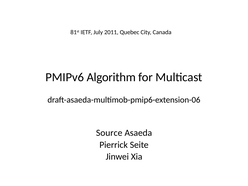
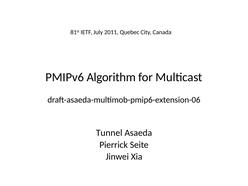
Source: Source -> Tunnel (109, 133)
